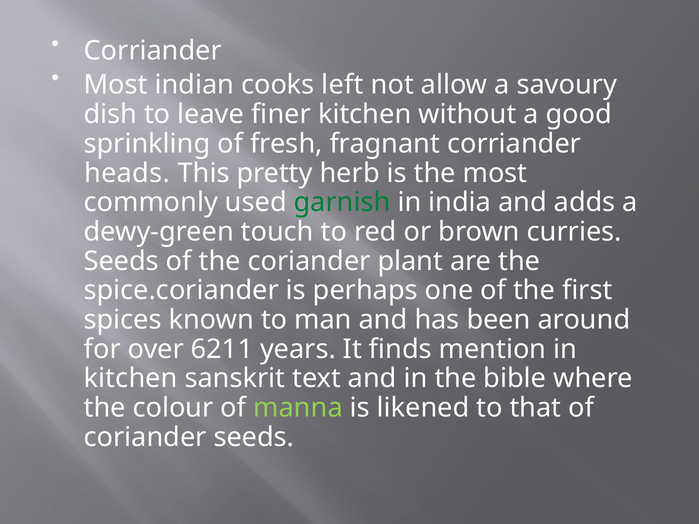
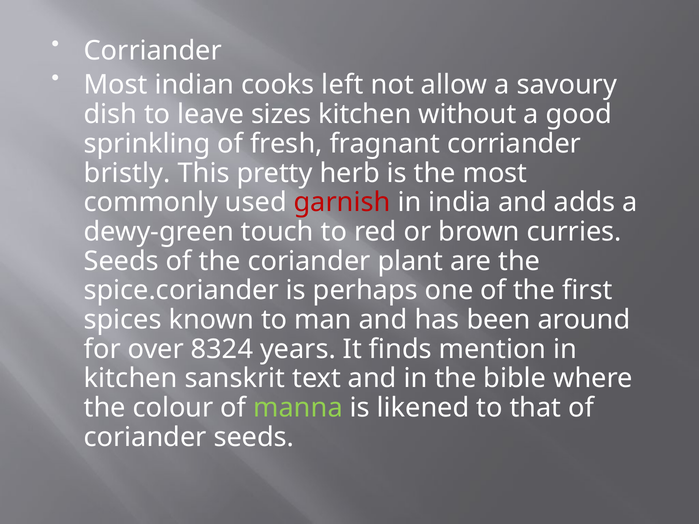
finer: finer -> sizes (281, 114)
heads: heads -> bristly (127, 173)
garnish colour: green -> red (342, 202)
6211: 6211 -> 8324 (222, 349)
